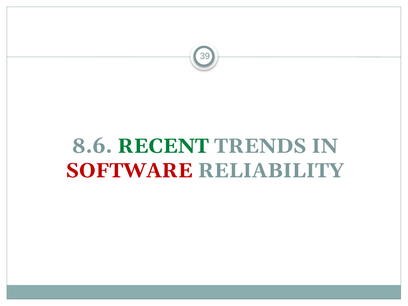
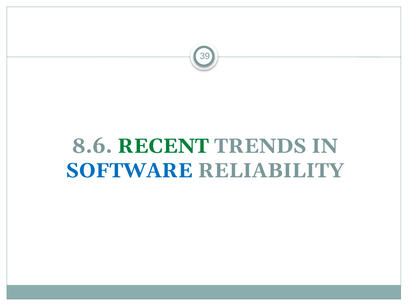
SOFTWARE colour: red -> blue (129, 171)
